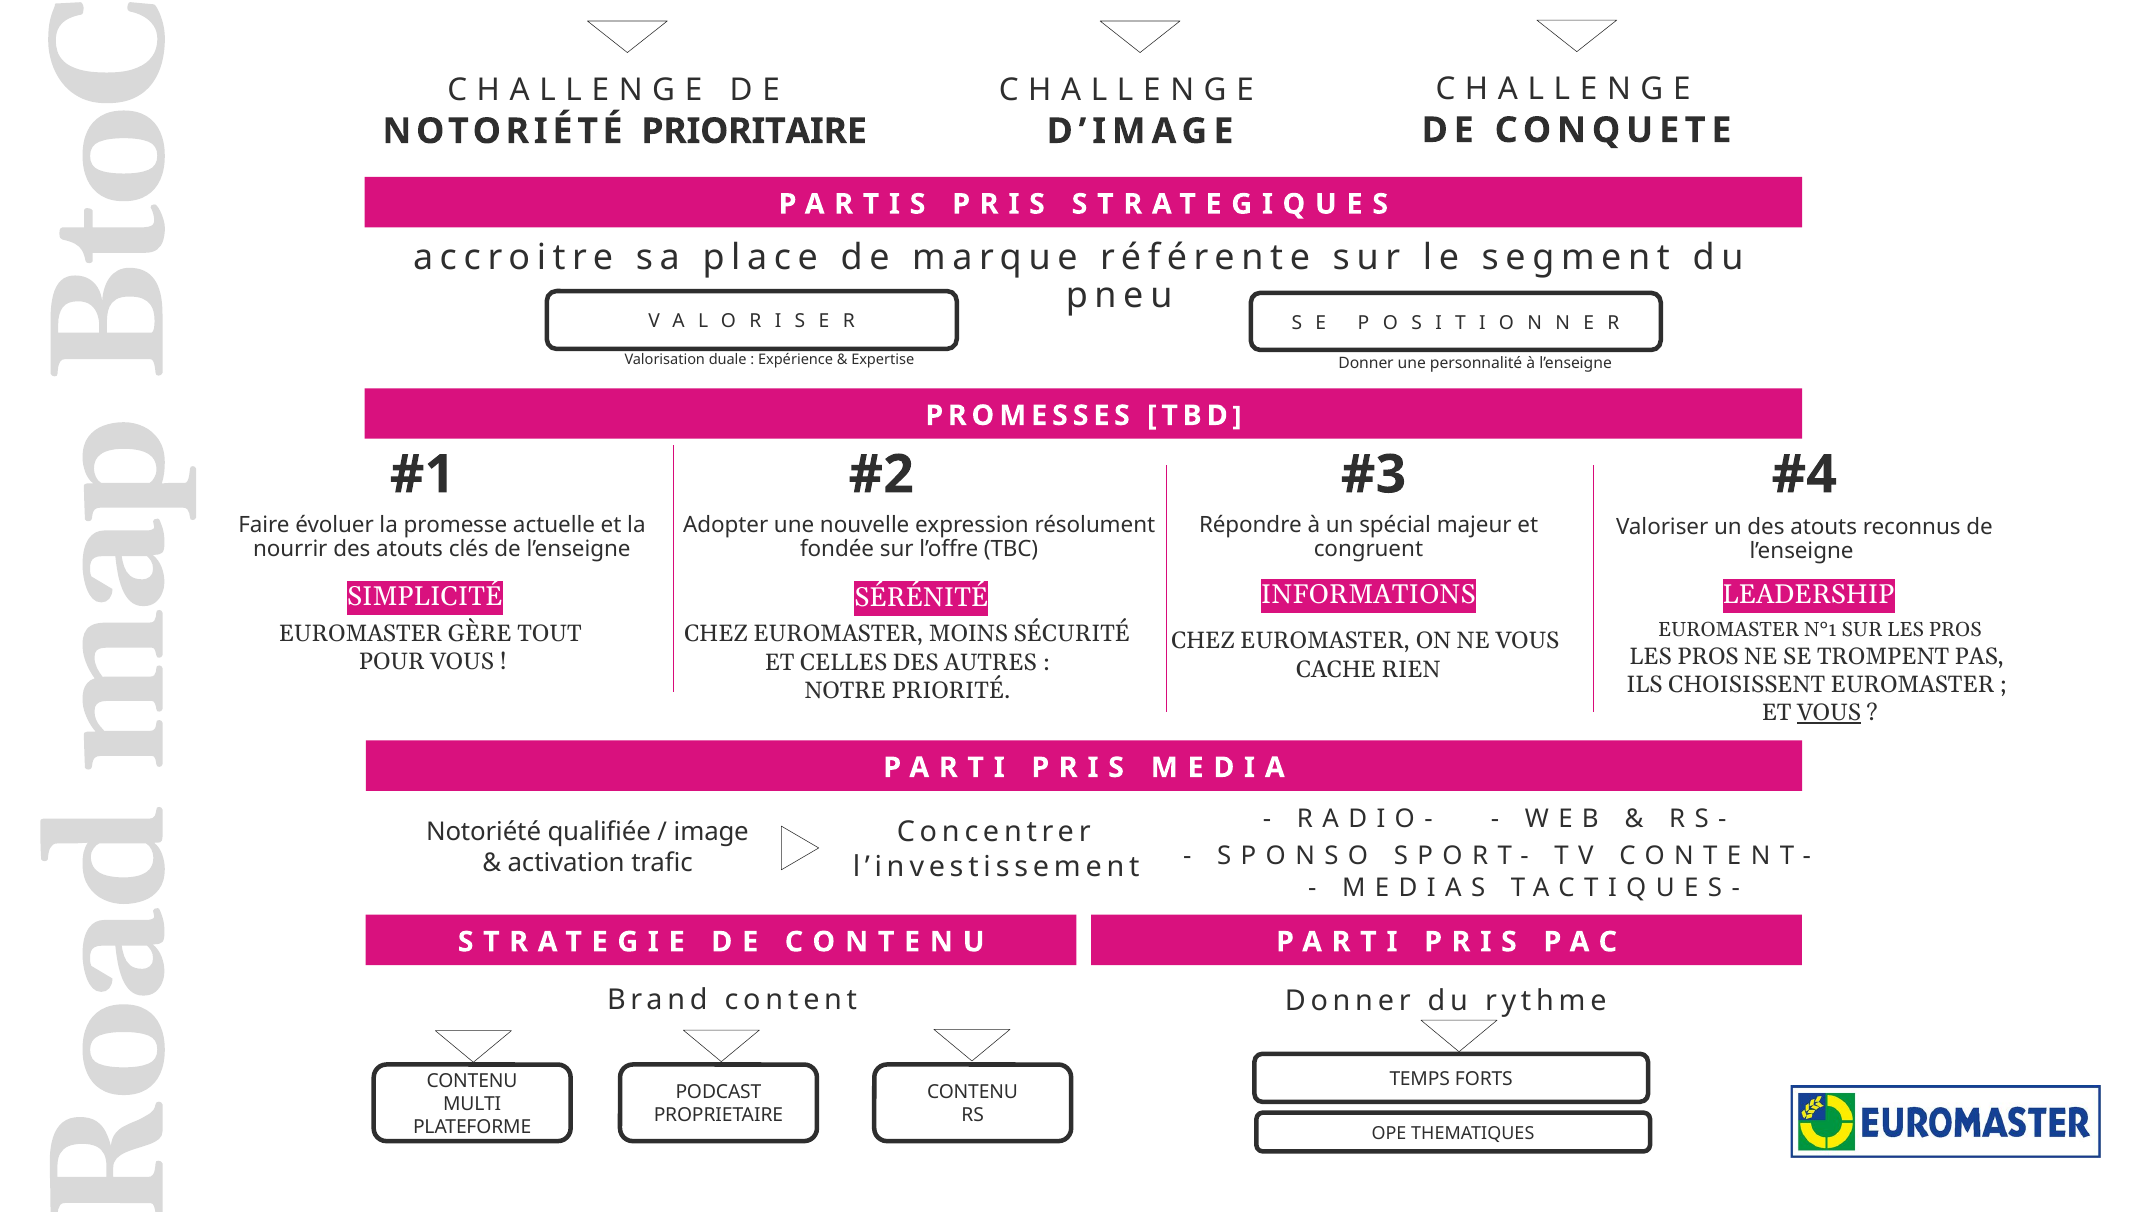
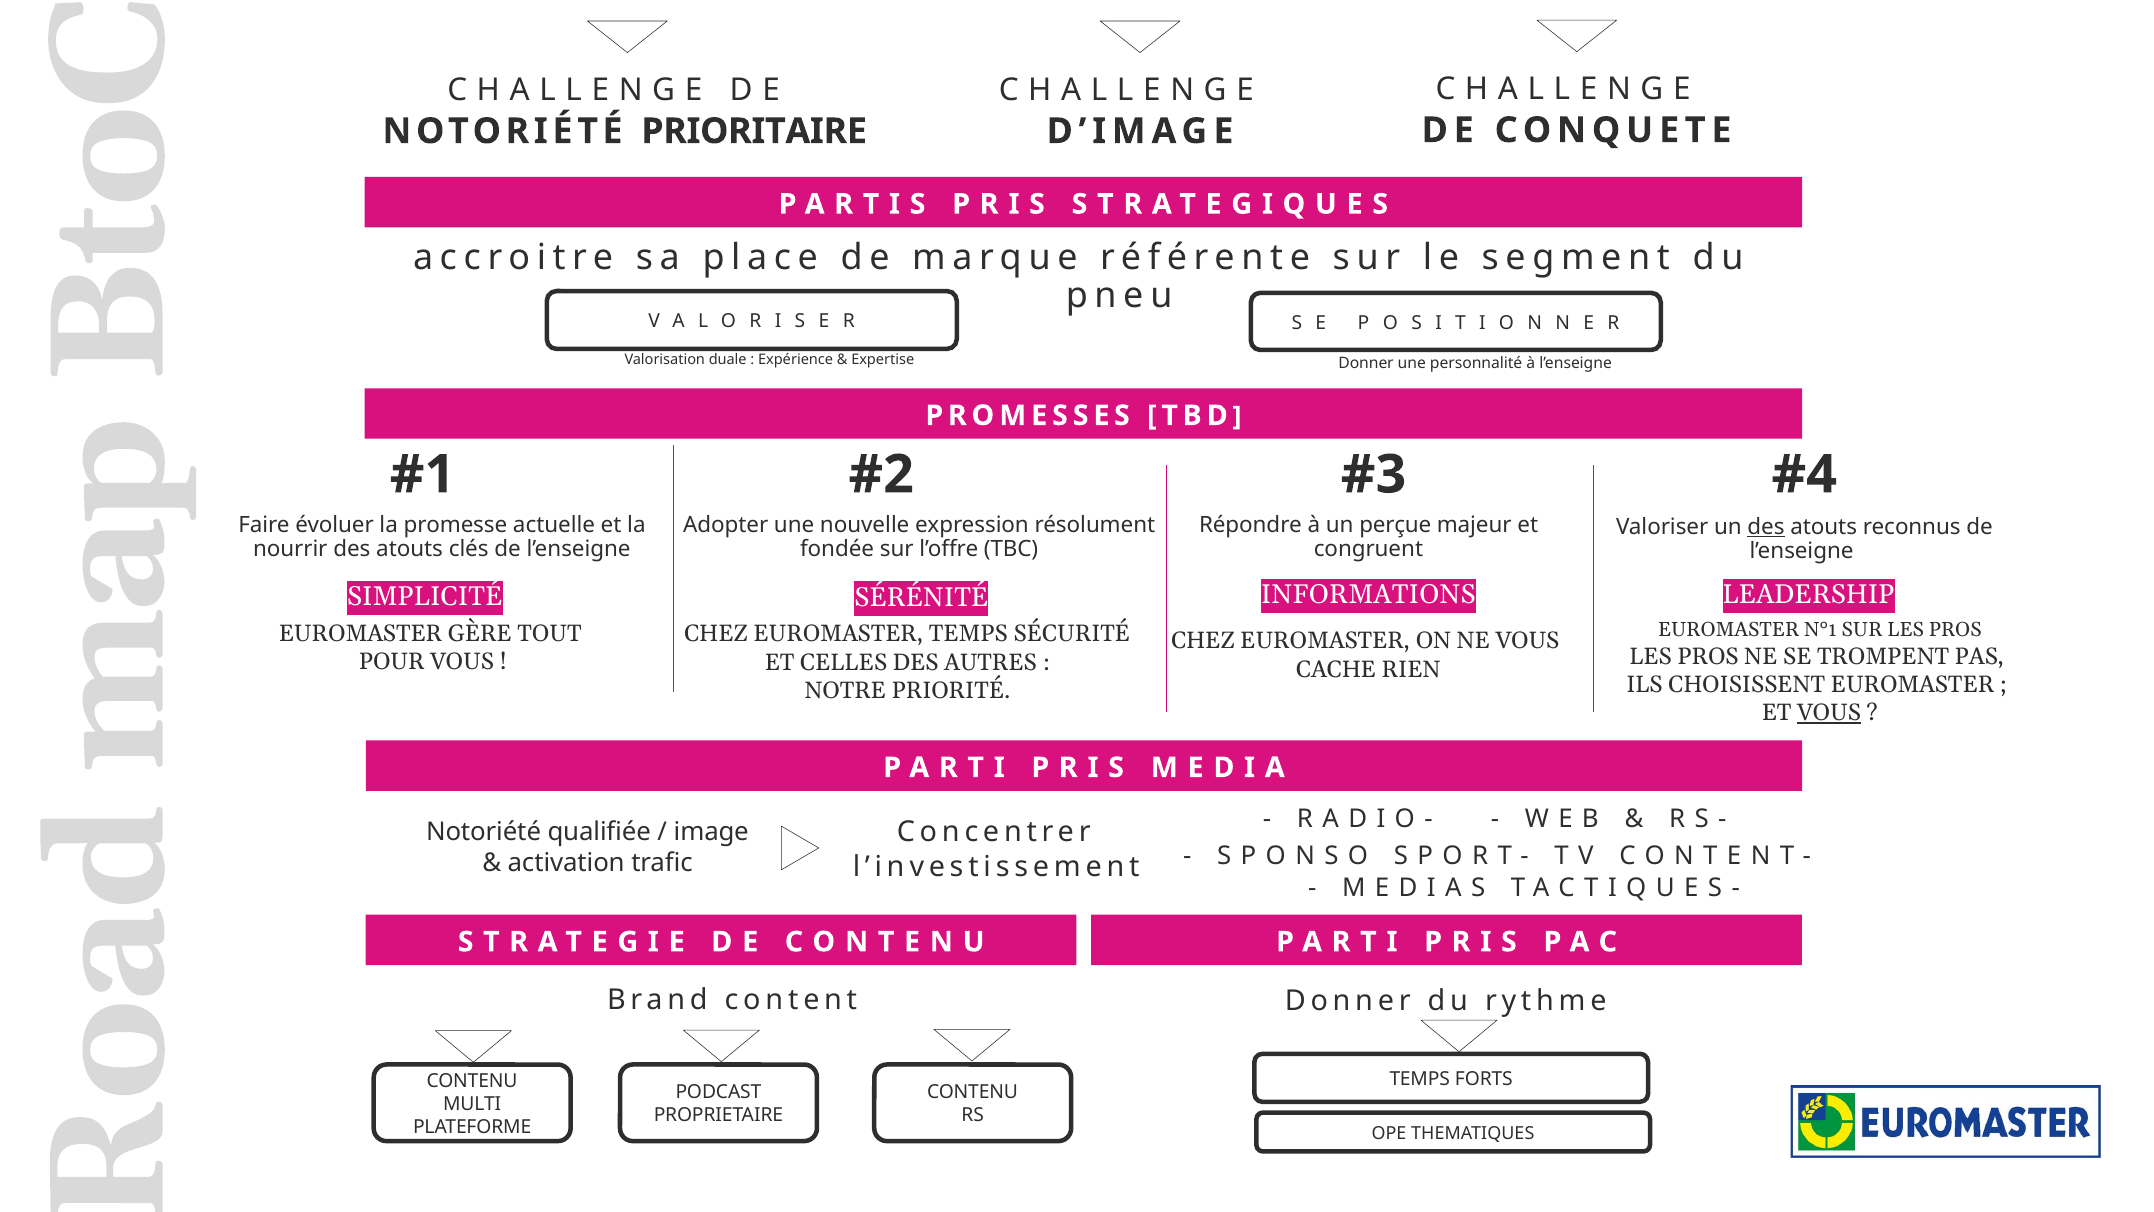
spécial: spécial -> perçue (1395, 525)
des underline: none -> present (1766, 527)
EUROMASTER MOINS: MOINS -> TEMPS (968, 634)
